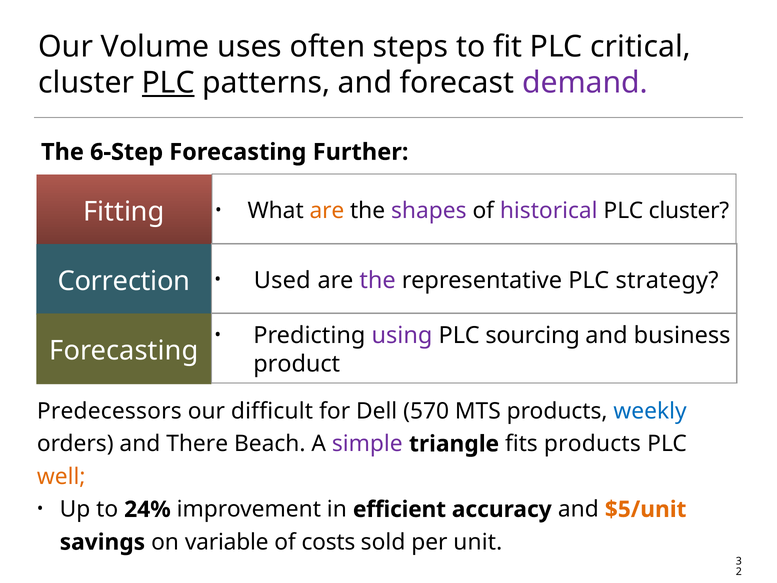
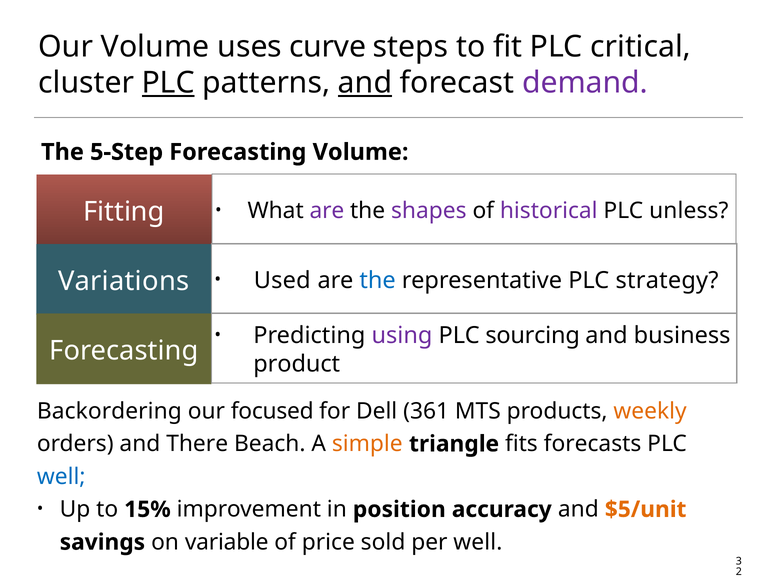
often: often -> curve (328, 47)
and underline: none -> present (365, 83)
6-Step: 6-Step -> 5-Step (127, 152)
Forecasting Further: Further -> Volume (361, 152)
are colour: orange -> purple (327, 211)
PLC cluster: cluster -> unless (689, 211)
Correction: Correction -> Variations (124, 281)
the colour: purple -> blue (378, 280)
Predecessors: Predecessors -> Backordering (109, 411)
difficult: difficult -> focused (272, 411)
570: 570 -> 361 (426, 411)
weekly colour: blue -> orange (650, 411)
simple colour: purple -> orange (367, 444)
fits products: products -> forecasts (592, 444)
well colour: orange -> blue (61, 476)
24%: 24% -> 15% (147, 509)
efficient: efficient -> position (399, 509)
costs: costs -> price (328, 542)
per unit: unit -> well (478, 542)
